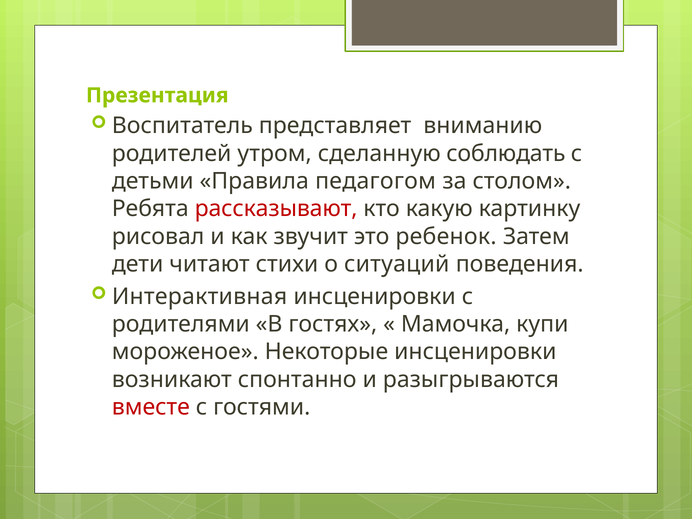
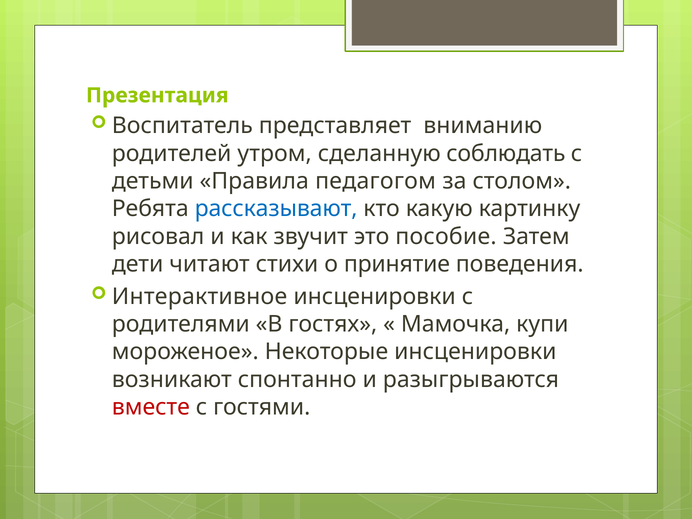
рассказывают colour: red -> blue (276, 209)
ребенок: ребенок -> пособие (446, 237)
ситуаций: ситуаций -> принятие (397, 264)
Интерактивная: Интерактивная -> Интерактивное (200, 297)
